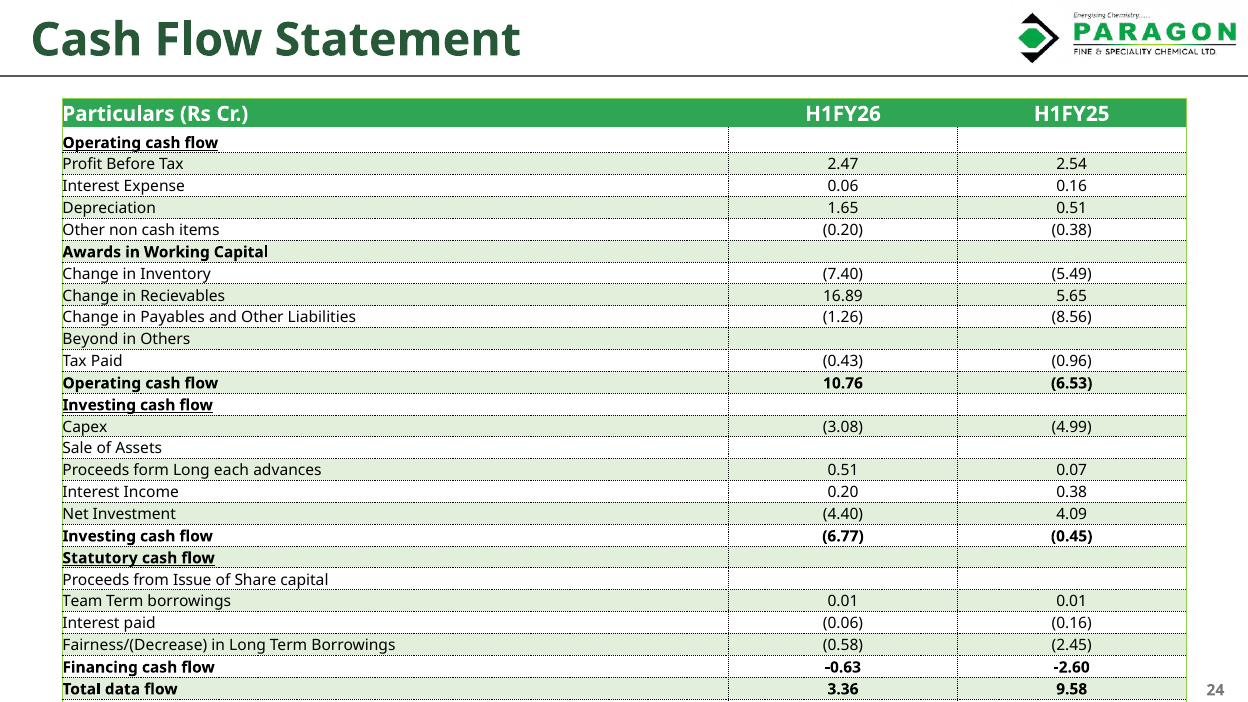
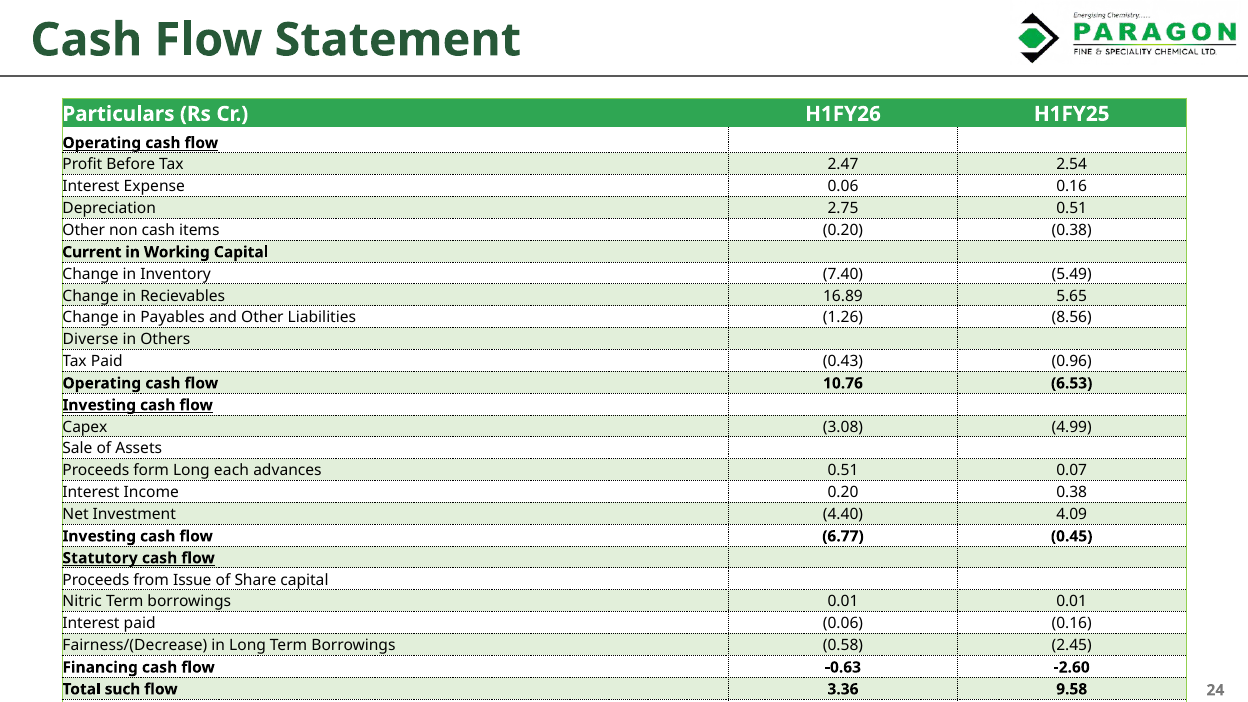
1.65: 1.65 -> 2.75 (843, 208)
Awards: Awards -> Current (92, 252)
Beyond: Beyond -> Diverse (90, 340)
Team: Team -> Nitric (82, 602)
data: data -> such (123, 689)
